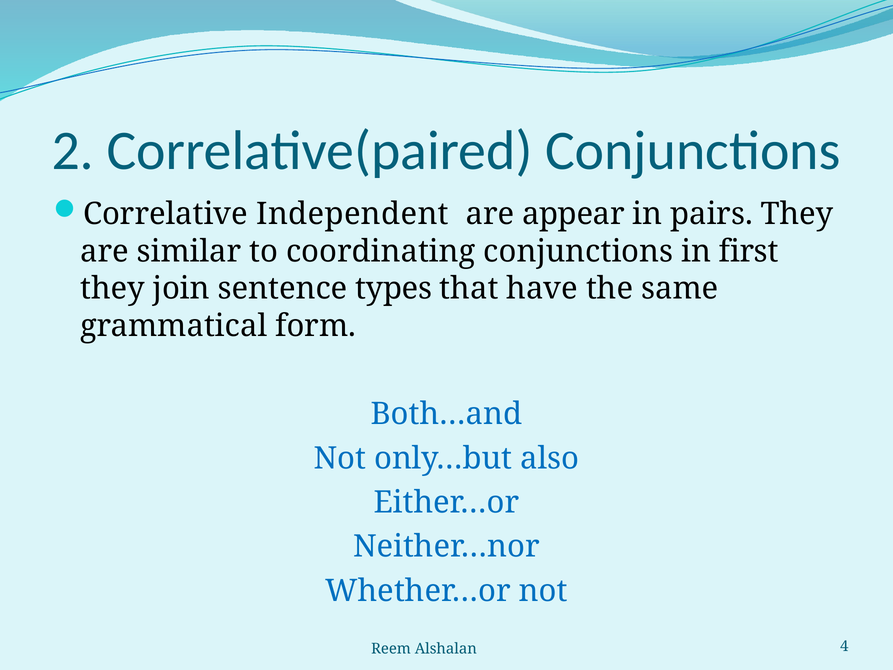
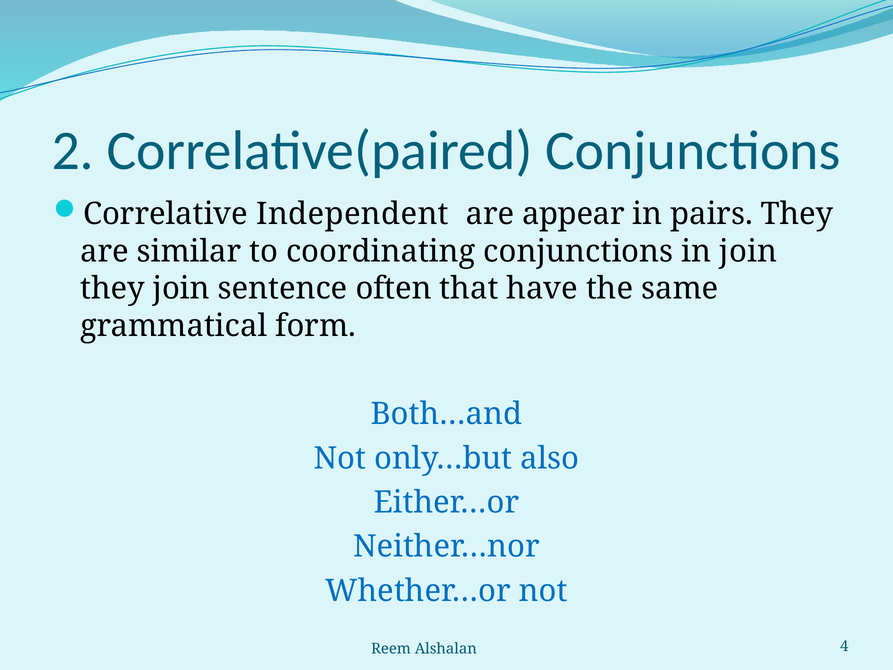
in first: first -> join (748, 251)
types: types -> often (394, 289)
